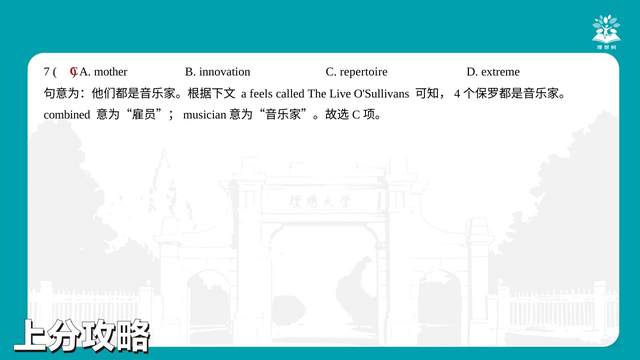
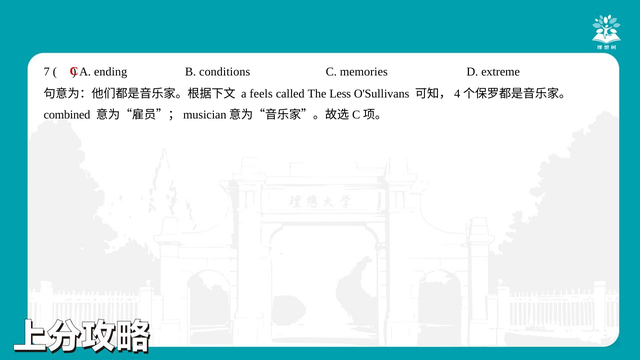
mother: mother -> ending (111, 72)
innovation: innovation -> conditions (225, 72)
repertoire: repertoire -> memories (364, 72)
Live: Live -> Less (340, 94)
